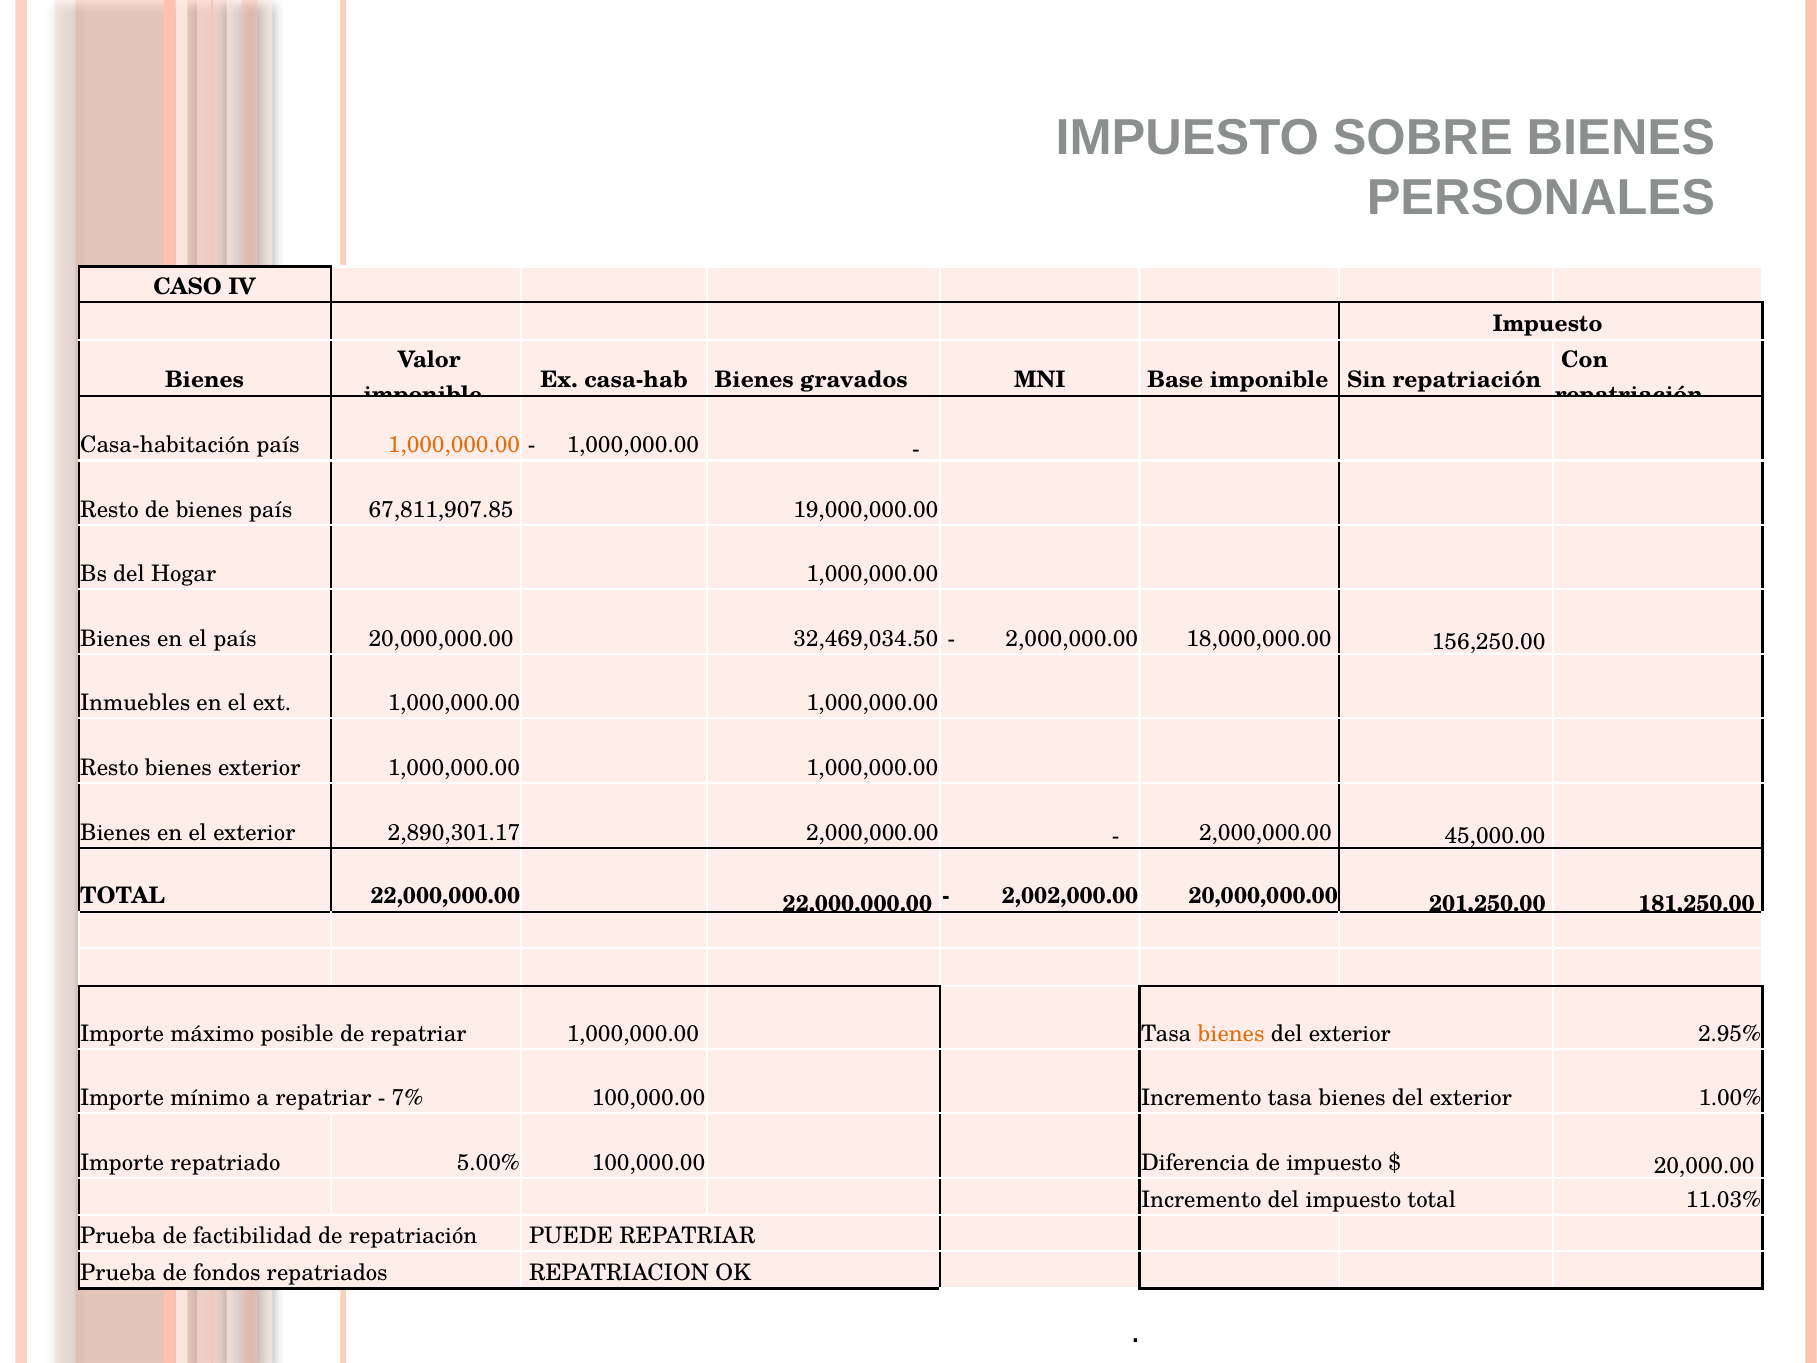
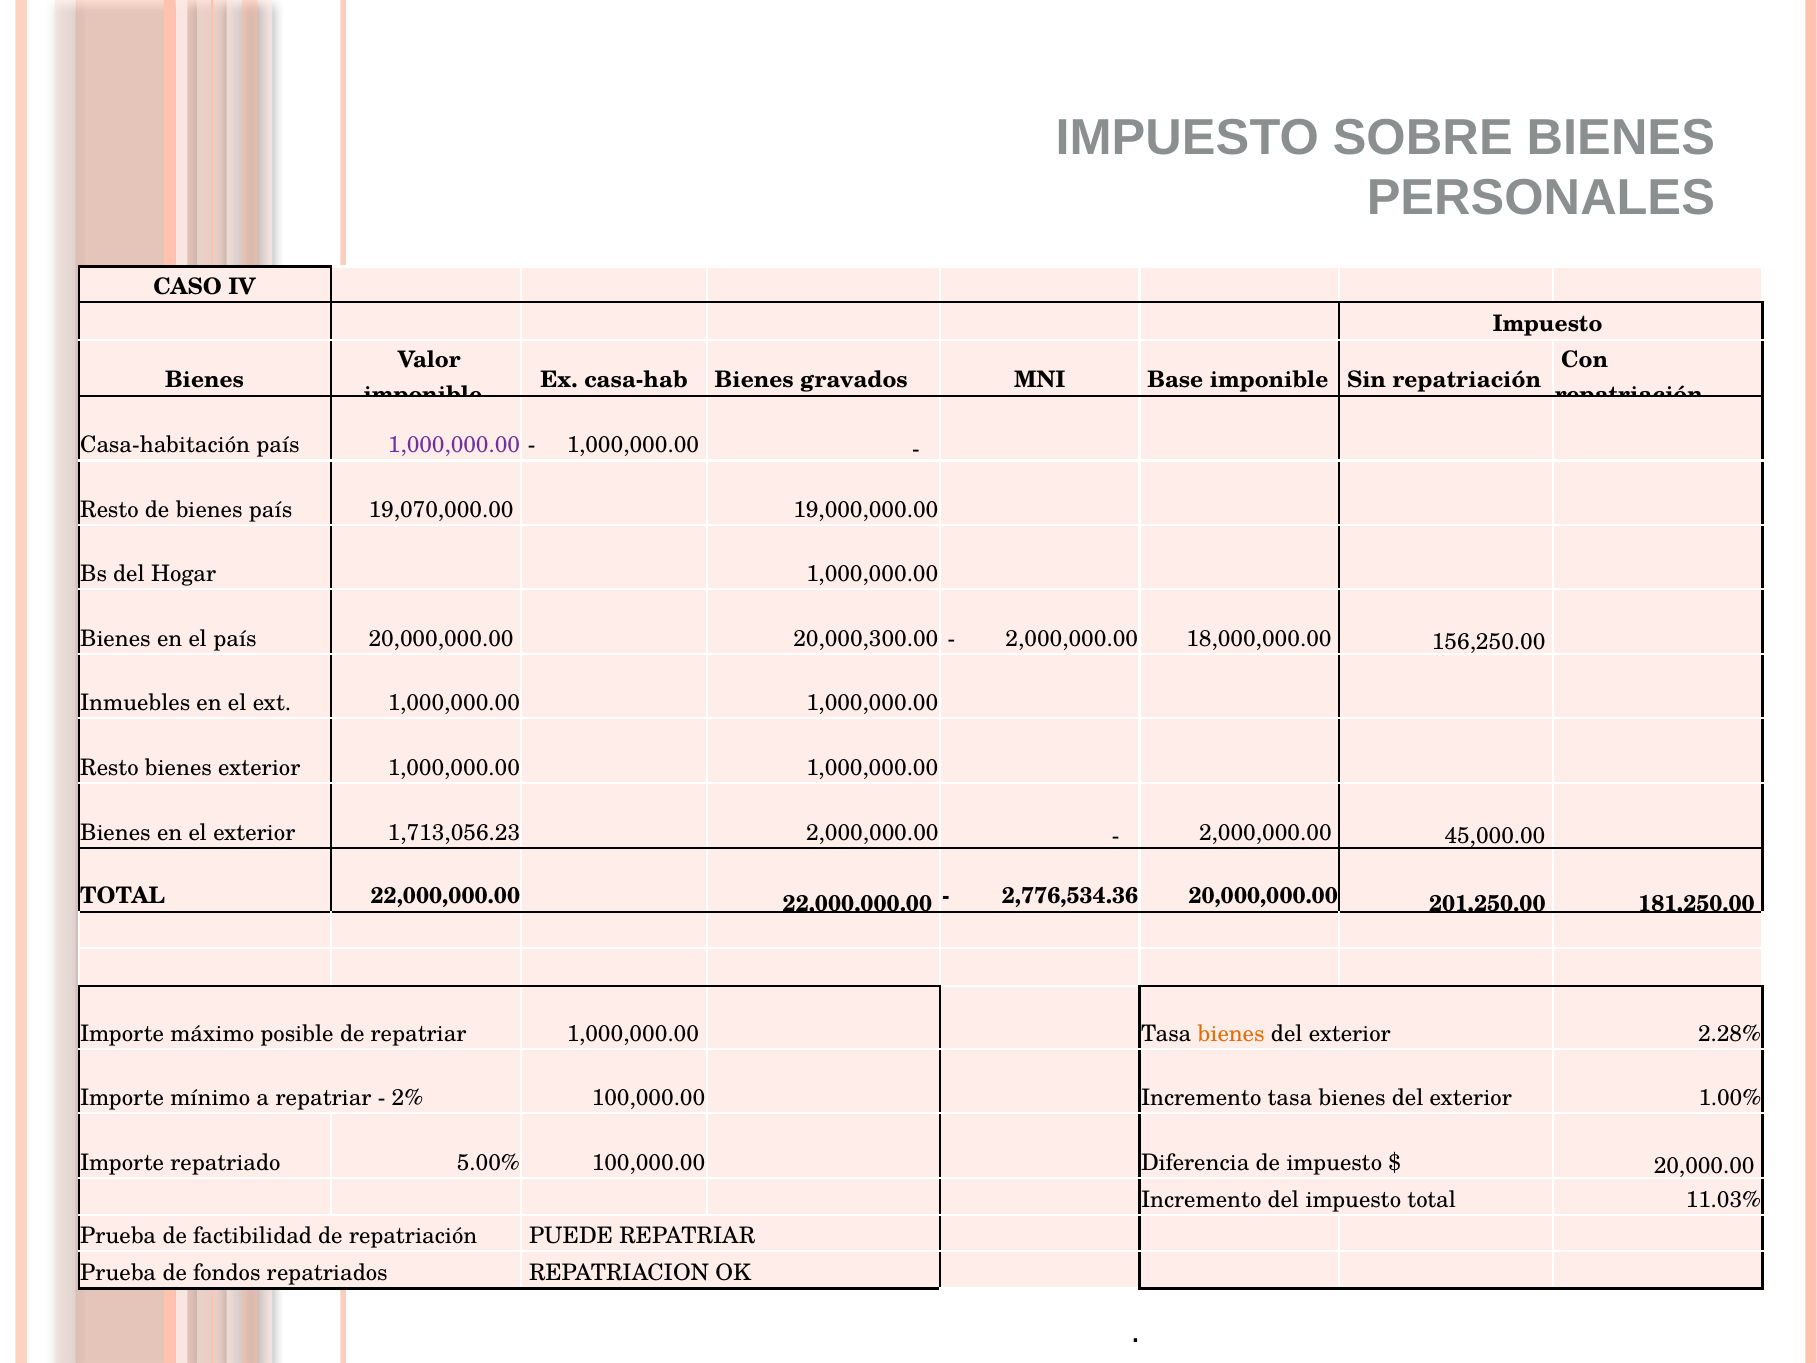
1,000,000.00 colour: orange -> purple (454, 445)
67,811,907.85: 67,811,907.85 -> 19,070,000.00 (441, 510)
32,469,034.50: 32,469,034.50 -> 20,000,300.00 (866, 638)
2,890,301.17: 2,890,301.17 -> 1,713,056.23 (454, 832)
2,002,000.00: 2,002,000.00 -> 2,776,534.36 (1070, 896)
2.95%: 2.95% -> 2.28% (1730, 1034)
7%: 7% -> 2% (407, 1098)
